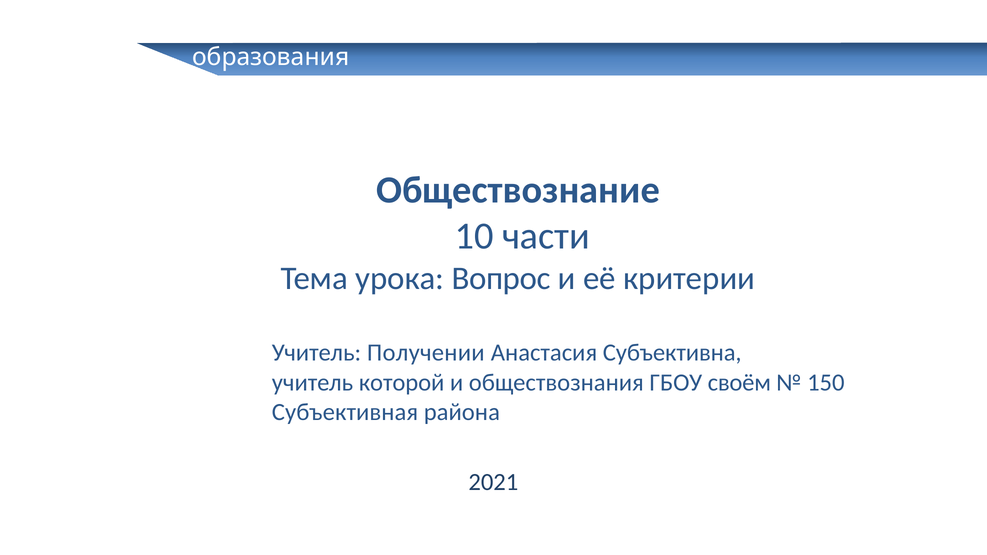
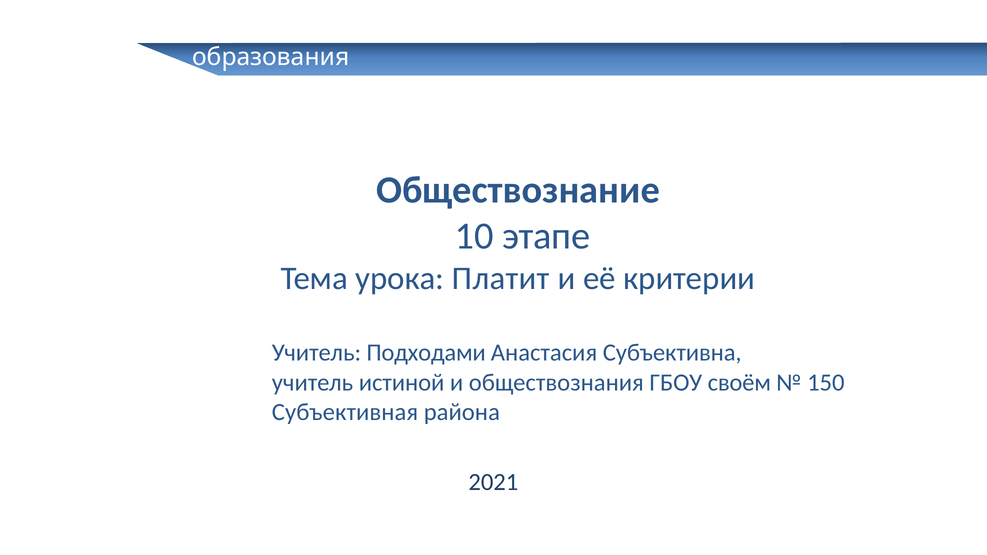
части: части -> этапе (546, 236)
Вопрос: Вопрос -> Платит (501, 279)
Получении: Получении -> Подходами (426, 353)
которой: которой -> истиной (402, 383)
